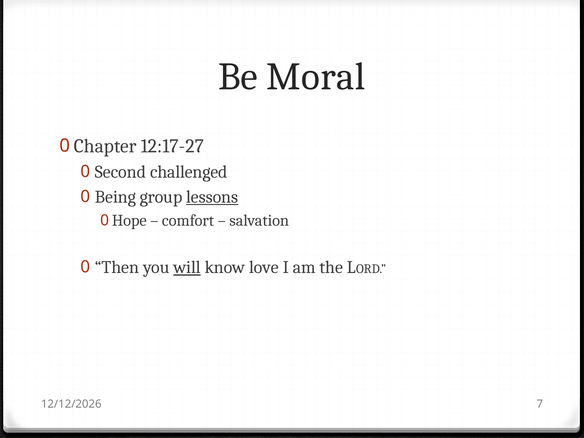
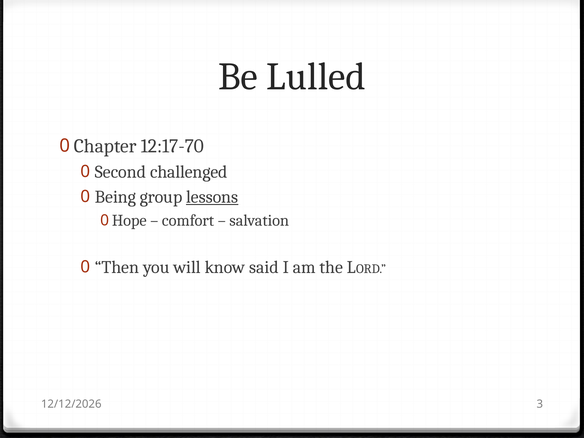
Moral: Moral -> Lulled (316, 77)
12:17-27: 12:17-27 -> 12:17-70 (172, 146)
will underline: present -> none (187, 267)
love: love -> said (264, 267)
7: 7 -> 3 (540, 404)
